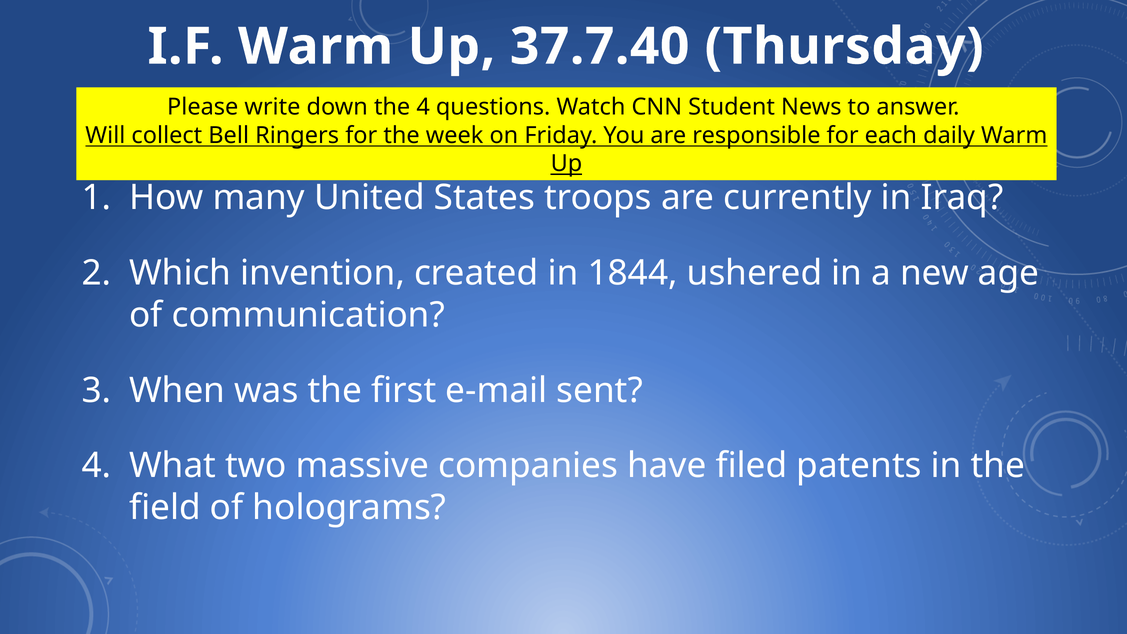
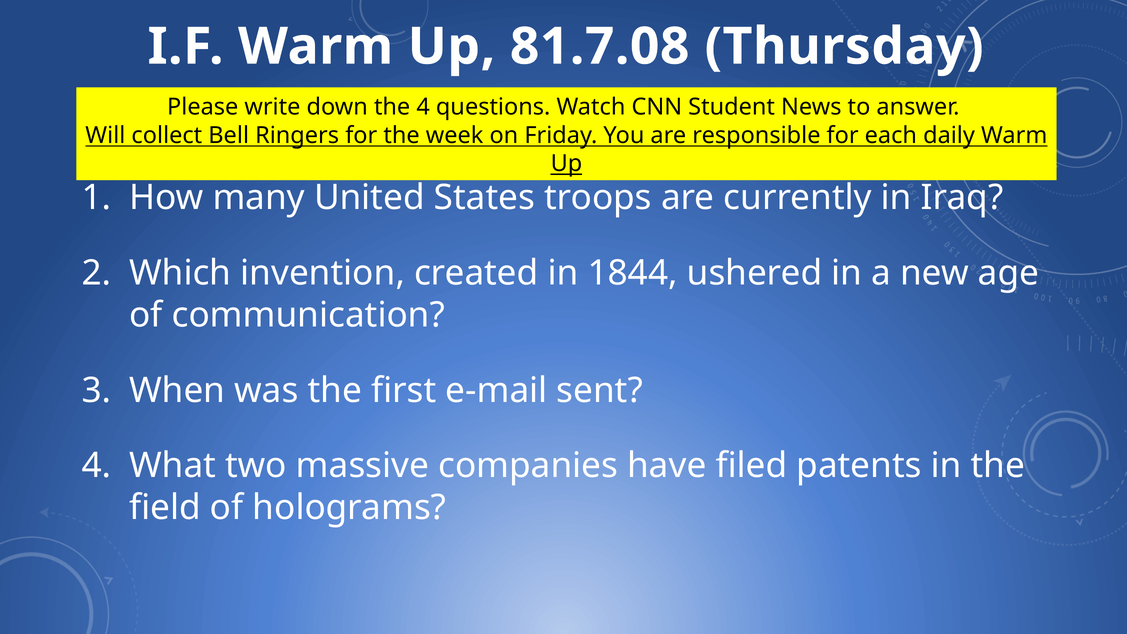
37.7.40: 37.7.40 -> 81.7.08 (600, 47)
